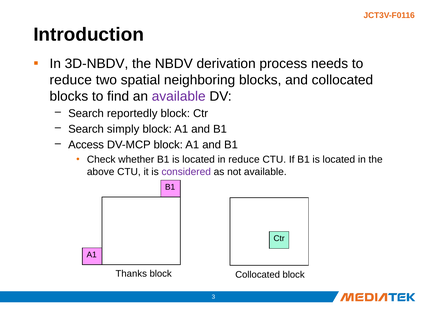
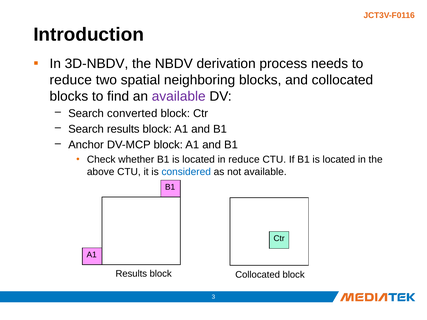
reportedly: reportedly -> converted (132, 113)
Search simply: simply -> results (123, 129)
Access: Access -> Anchor (86, 145)
considered colour: purple -> blue (186, 172)
Thanks: Thanks -> Results (131, 274)
